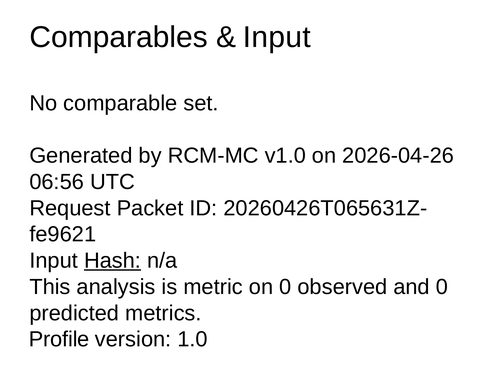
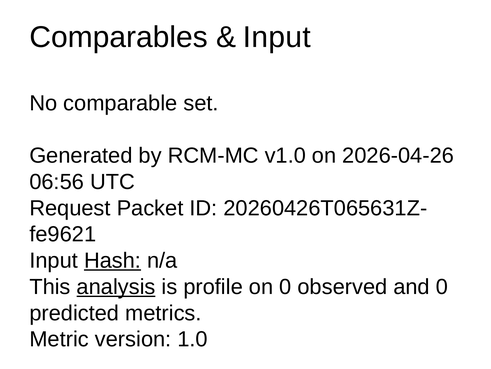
analysis underline: none -> present (116, 286)
metric: metric -> profile (213, 286)
Profile: Profile -> Metric (59, 339)
